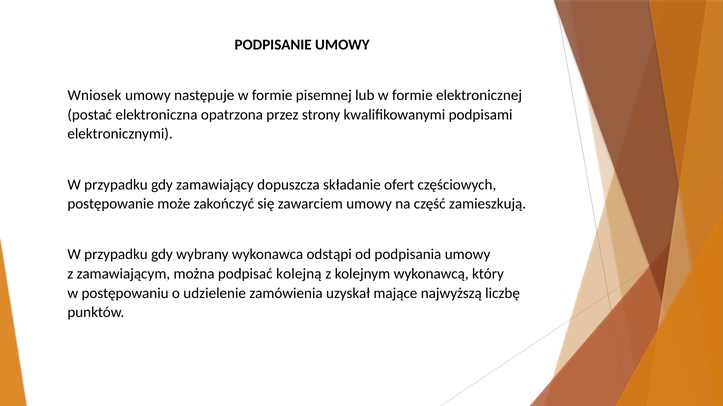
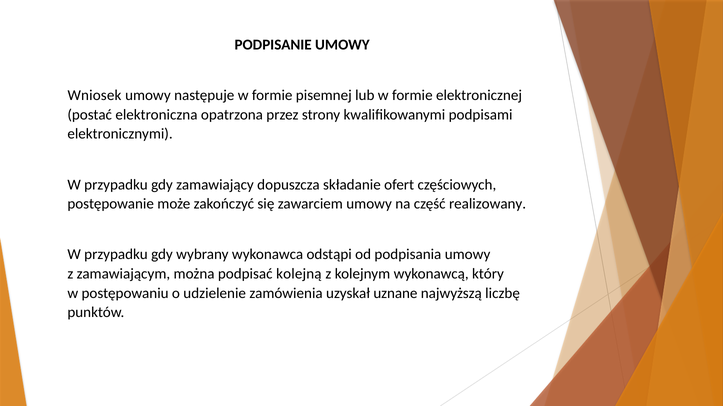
zamieszkują: zamieszkują -> realizowany (488, 204)
mające: mające -> uznane (395, 294)
